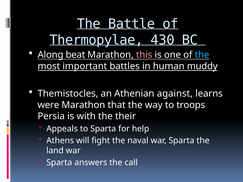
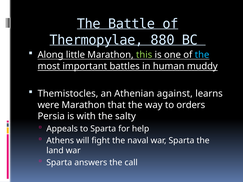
430: 430 -> 880 (163, 40)
beat: beat -> little (75, 55)
this colour: pink -> light green (144, 55)
troops: troops -> orders (191, 105)
their: their -> salty (125, 116)
